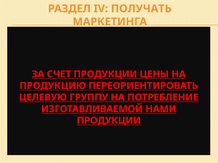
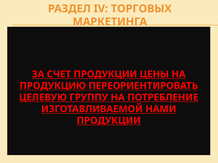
ПОЛУЧАТЬ: ПОЛУЧАТЬ -> ТОРГОВЫХ (141, 9)
